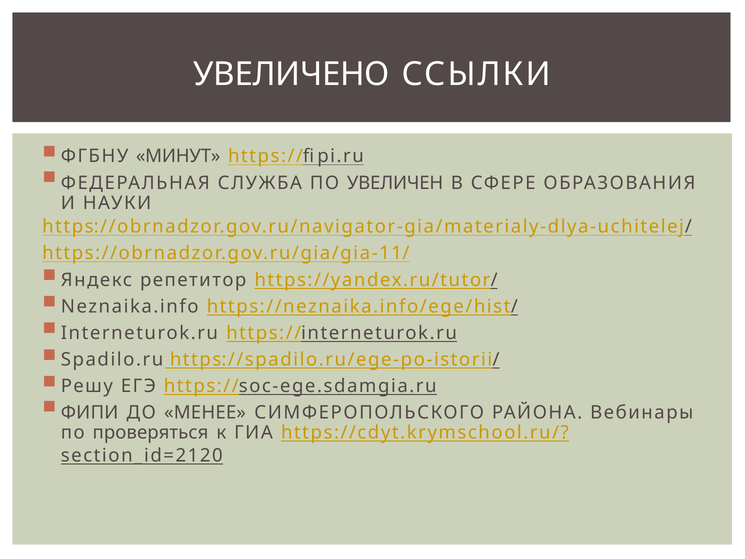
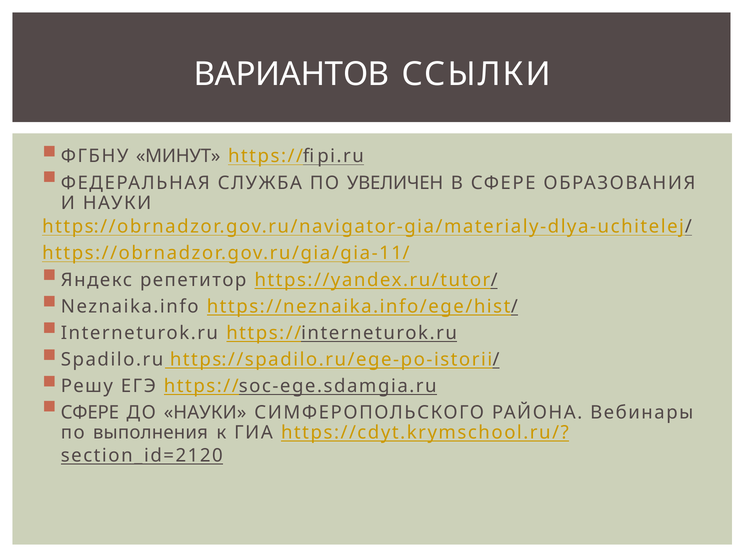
УВЕЛИЧЕНО: УВЕЛИЧЕНО -> ВАРИАНТОВ (291, 74)
ФИПИ: ФИПИ -> СФЕРЕ (90, 412)
ДО МЕНЕЕ: МЕНЕЕ -> НАУКИ (205, 412)
проверяться: проверяться -> выполнения (150, 432)
